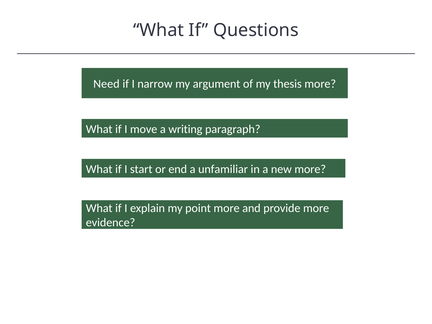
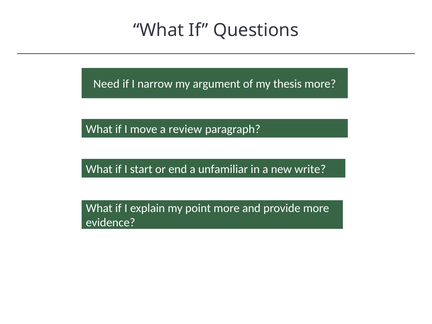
writing: writing -> review (185, 129)
new more: more -> write (310, 169)
